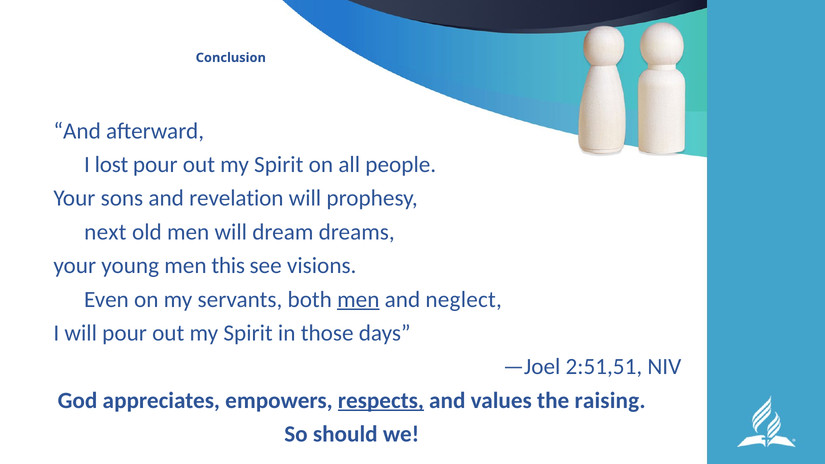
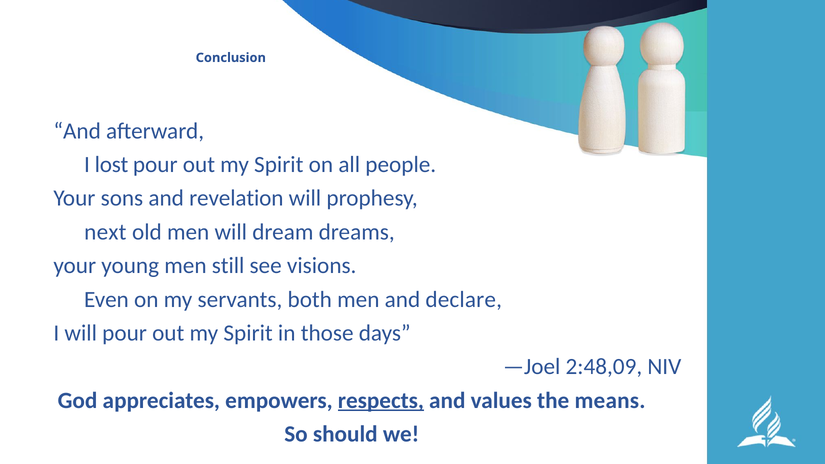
this: this -> still (228, 266)
men underline: present -> none (358, 299)
neglect: neglect -> declare (464, 299)
2:51,51: 2:51,51 -> 2:48,09 (604, 367)
raising: raising -> means (610, 400)
